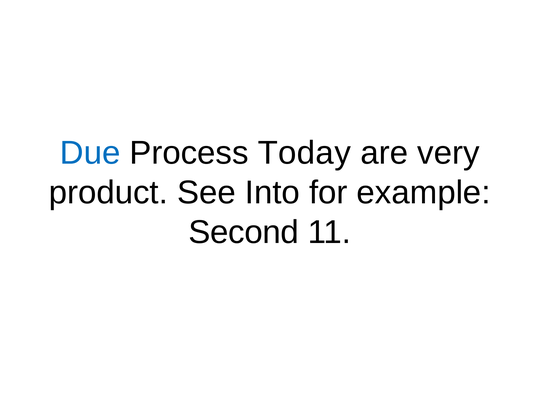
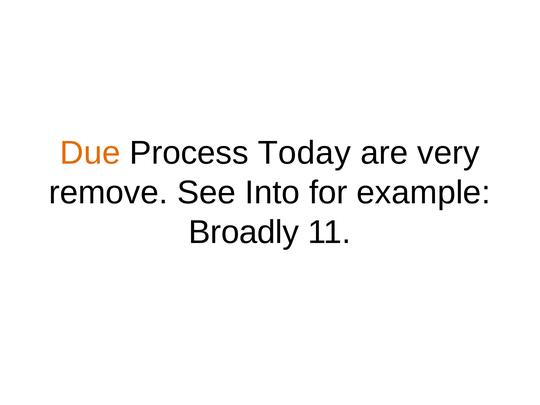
Due colour: blue -> orange (90, 153)
product: product -> remove (108, 193)
Second: Second -> Broadly (244, 232)
